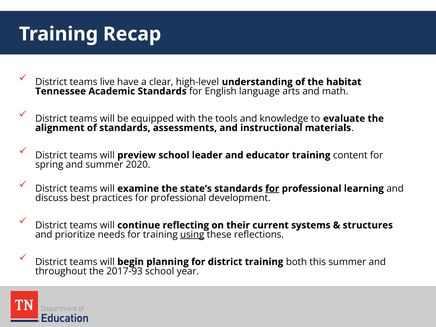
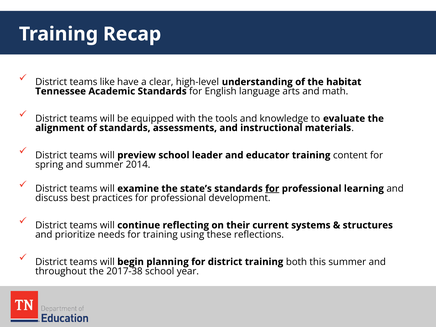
live: live -> like (107, 82)
2020: 2020 -> 2014 (138, 164)
using underline: present -> none (192, 235)
2017-93: 2017-93 -> 2017-38 (124, 271)
